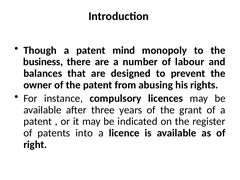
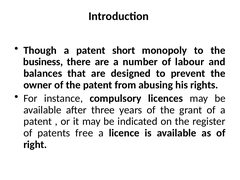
mind: mind -> short (124, 50)
into: into -> free (84, 133)
